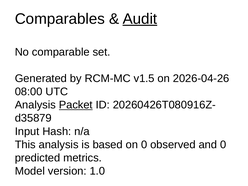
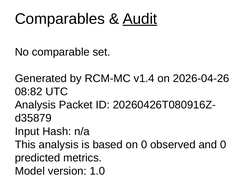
v1.5: v1.5 -> v1.4 (144, 78)
08:00: 08:00 -> 08:82 (29, 92)
Packet underline: present -> none (76, 105)
